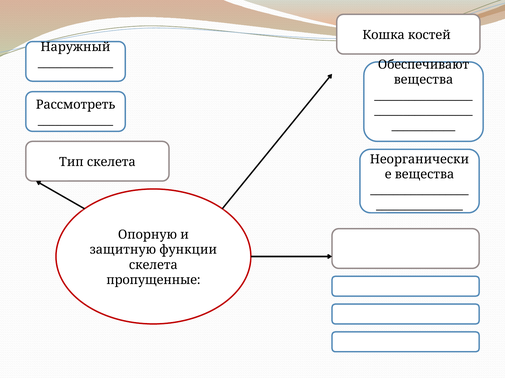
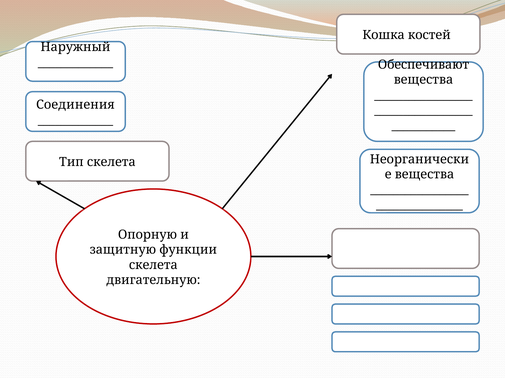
Рассмотреть: Рассмотреть -> Соединения (75, 105)
пропущенные: пропущенные -> двигательную (153, 281)
